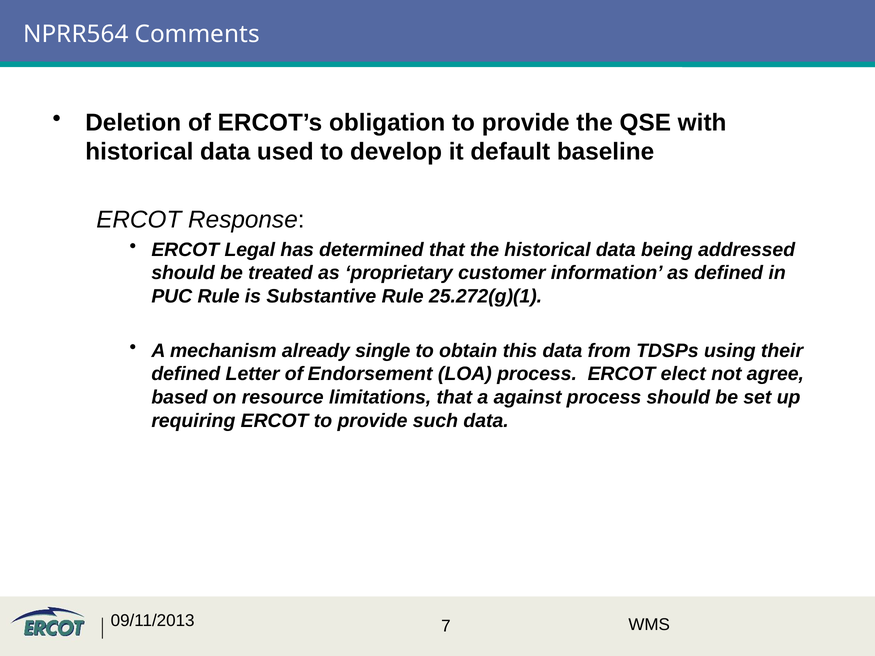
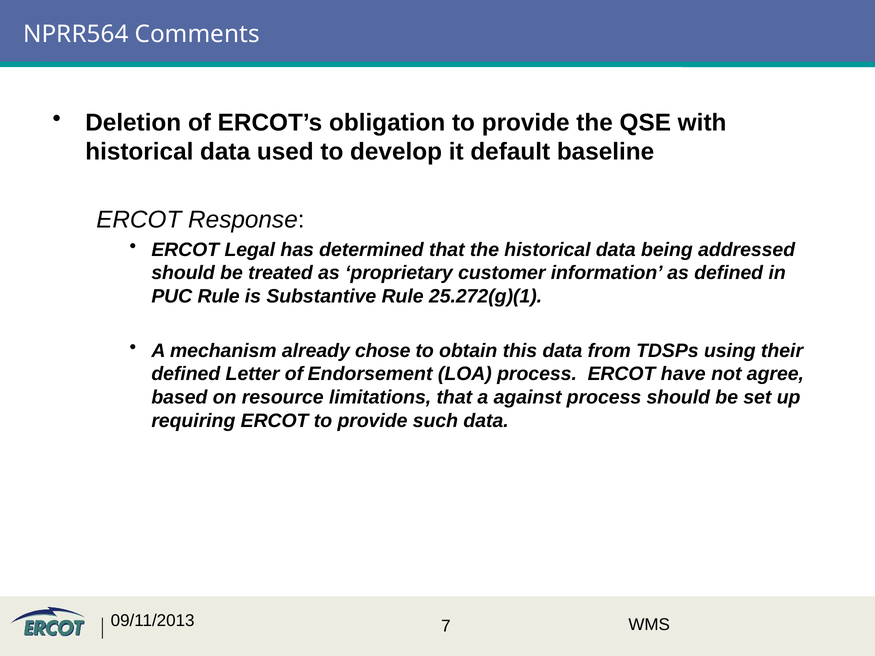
single: single -> chose (383, 351)
elect: elect -> have (683, 374)
